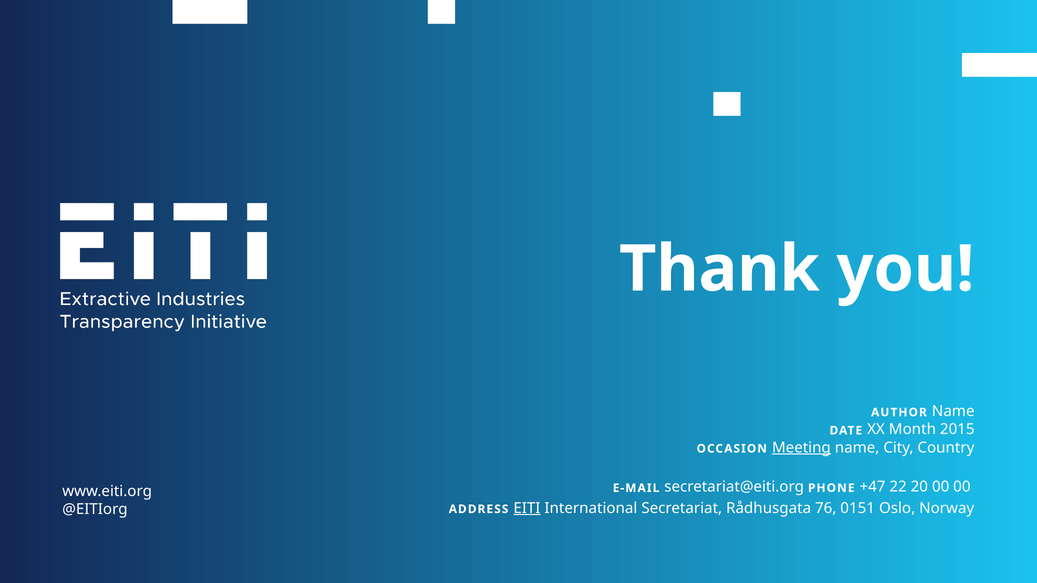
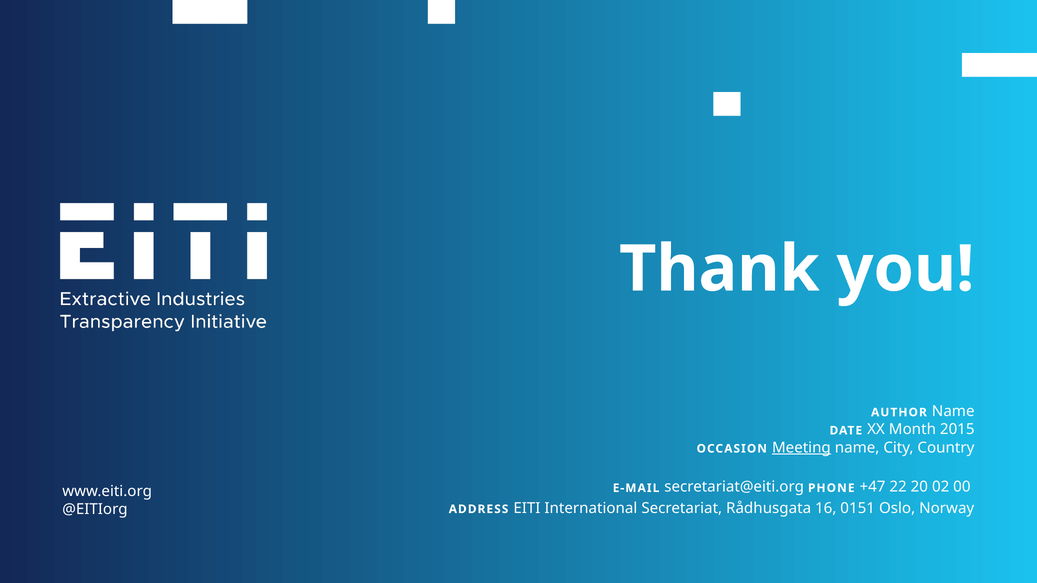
20 00: 00 -> 02 (941, 487)
EITI underline: present -> none (527, 508)
76: 76 -> 16 (826, 508)
